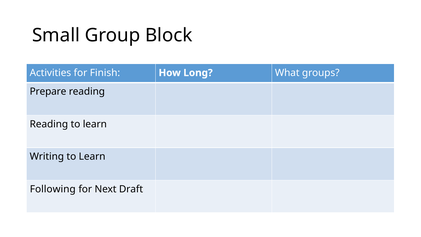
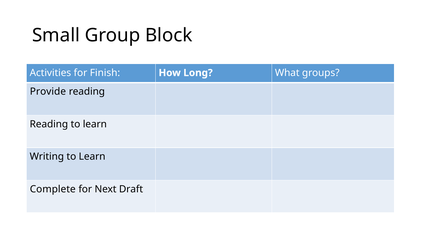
Prepare: Prepare -> Provide (48, 92)
Following: Following -> Complete (53, 189)
